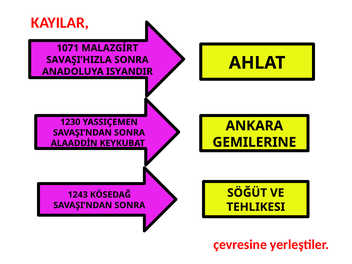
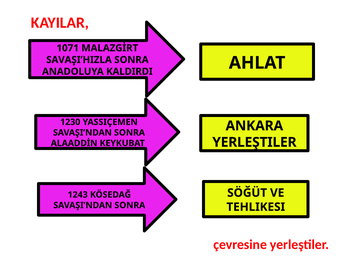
ISYANDIR: ISYANDIR -> KALDIRDI (129, 72)
GEMILERINE: GEMILERINE -> YERLEŞTILER (254, 142)
